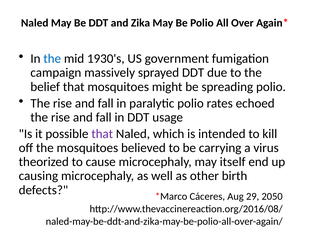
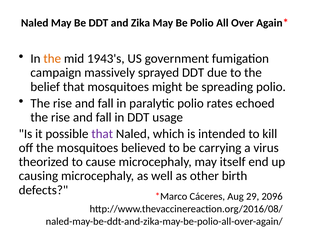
the colour: blue -> orange (52, 59)
1930's: 1930's -> 1943's (106, 59)
2050: 2050 -> 2096 (272, 196)
